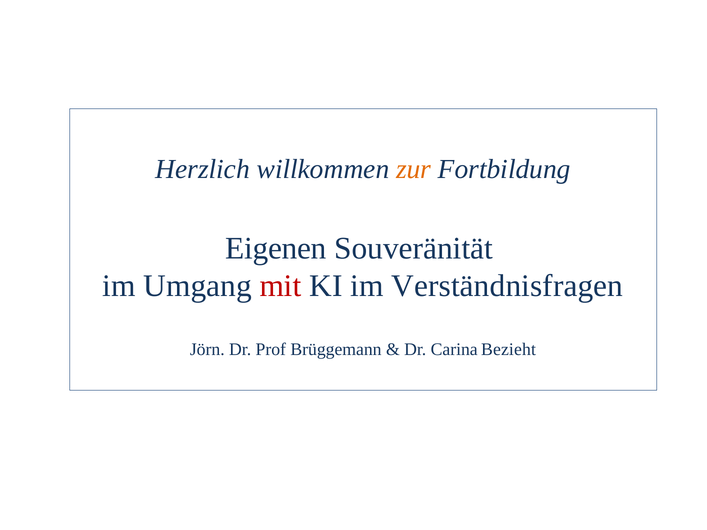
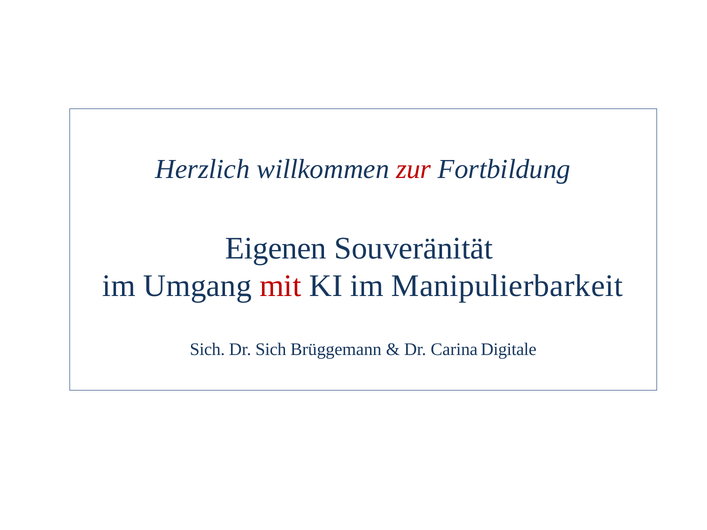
zur colour: orange -> red (414, 169)
Verständnisfragen: Verständnisfragen -> Manipulierbarkeit (507, 286)
Jörn: Jörn -> Sich (207, 350)
Dr Prof: Prof -> Sich (271, 350)
Bezieht: Bezieht -> Digitale (509, 350)
